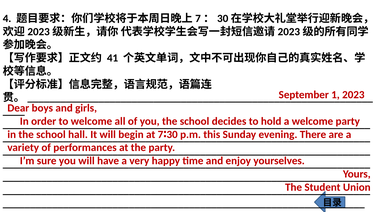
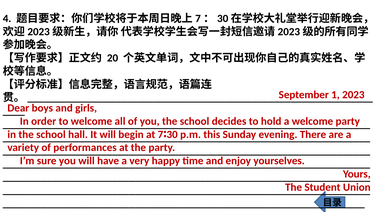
41: 41 -> 20 (113, 58)
